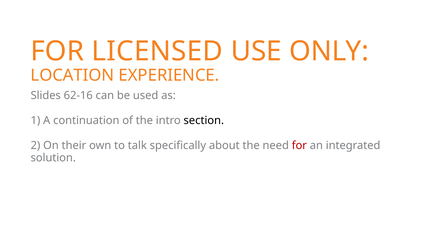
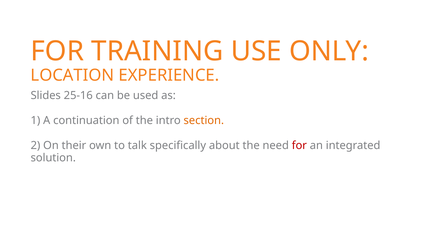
LICENSED: LICENSED -> TRAINING (157, 51)
62-16: 62-16 -> 25-16 (78, 95)
section colour: black -> orange (204, 120)
